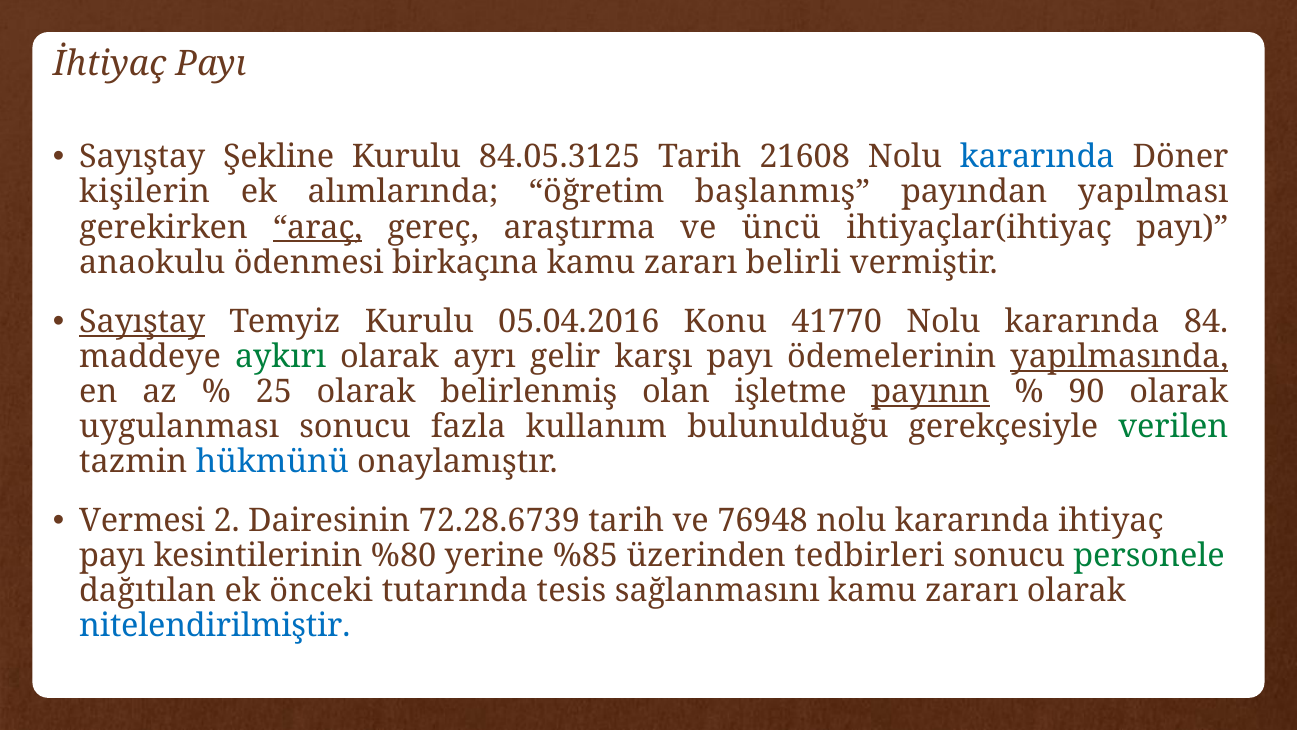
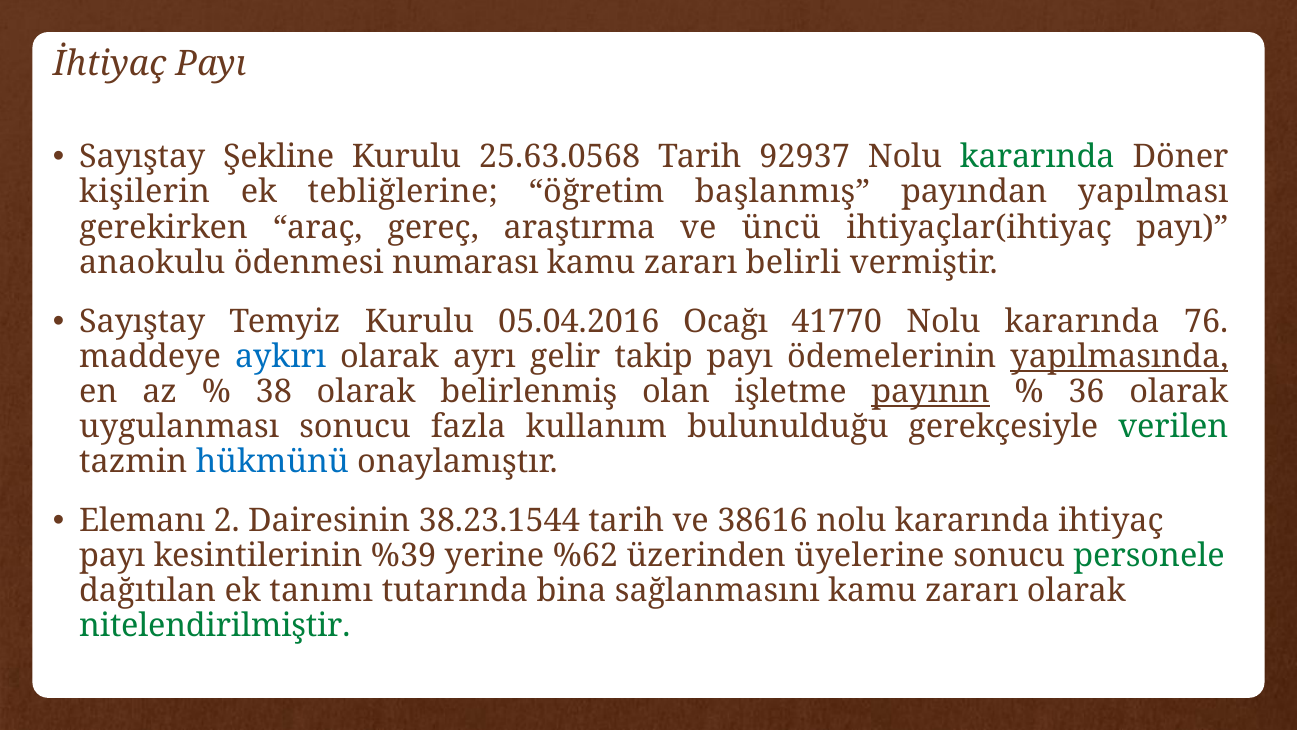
84.05.3125: 84.05.3125 -> 25.63.0568 (560, 157)
21608: 21608 -> 92937 (805, 157)
kararında colour: blue -> green (1037, 157)
alımlarında: alımlarında -> tebliğlerine (403, 192)
araç underline: present -> none (318, 227)
birkaçına: birkaçına -> numarası (465, 262)
Sayıştay underline: present -> none (142, 322)
Konu: Konu -> Ocağı (726, 322)
84: 84 -> 76 (1206, 322)
aykırı colour: green -> blue (281, 357)
karşı: karşı -> takip (654, 357)
25: 25 -> 38 (274, 392)
90: 90 -> 36 (1086, 392)
Vermesi: Vermesi -> Elemanı (142, 521)
72.28.6739: 72.28.6739 -> 38.23.1544 (499, 521)
76948: 76948 -> 38616 (763, 521)
%80: %80 -> %39 (404, 556)
%85: %85 -> %62 (585, 556)
tedbirleri: tedbirleri -> üyelerine (869, 556)
önceki: önceki -> tanımı (321, 591)
tesis: tesis -> bina (572, 591)
nitelendirilmiştir colour: blue -> green (215, 626)
